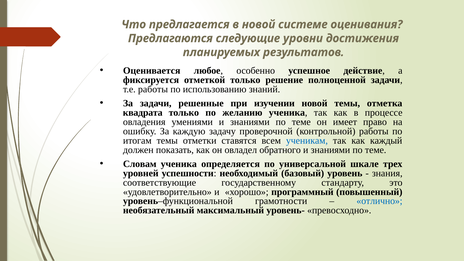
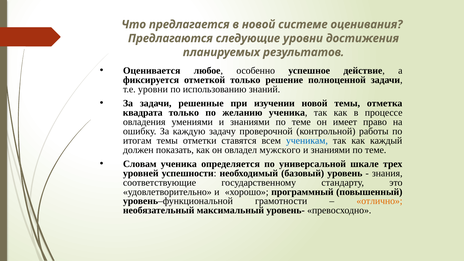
т.е работы: работы -> уровни (153, 89)
обратного: обратного -> мужского (280, 150)
отлично colour: blue -> orange (379, 201)
